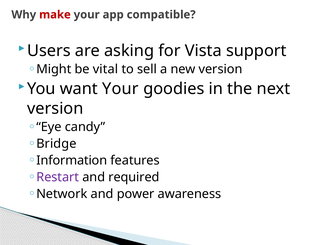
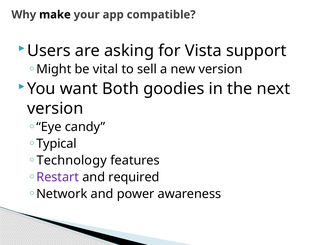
make colour: red -> black (55, 15)
want Your: Your -> Both (121, 89)
Bridge: Bridge -> Typical (57, 144)
Information: Information -> Technology (72, 161)
